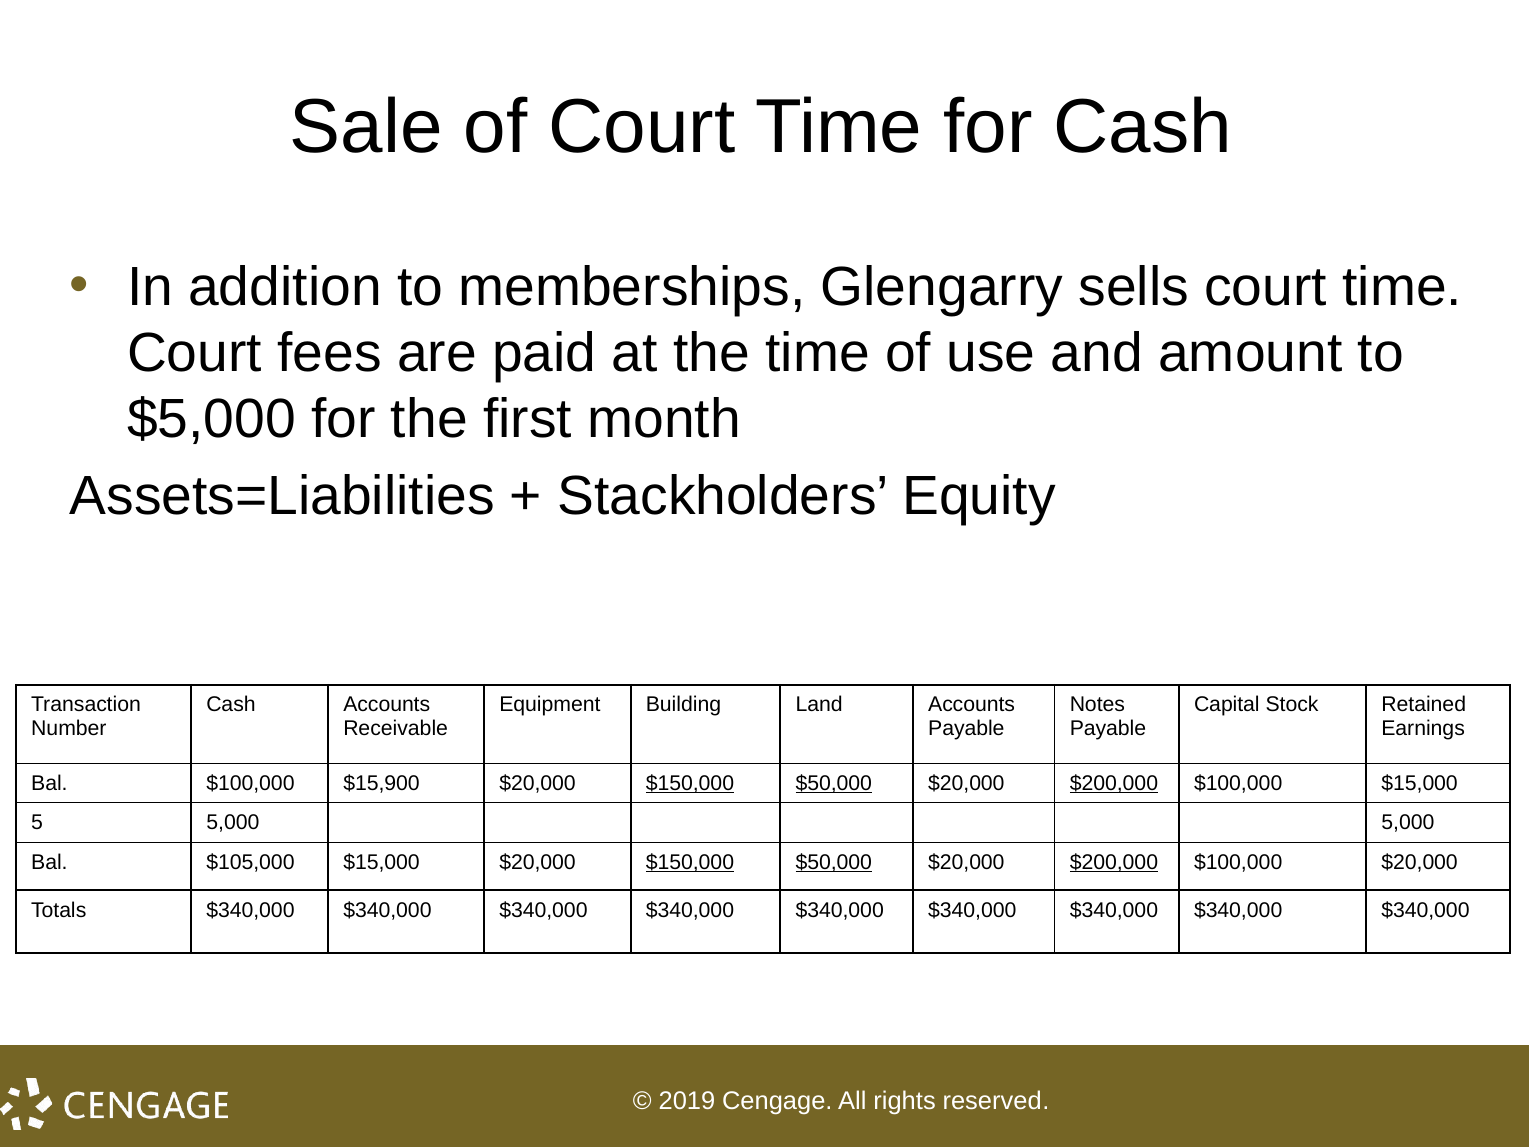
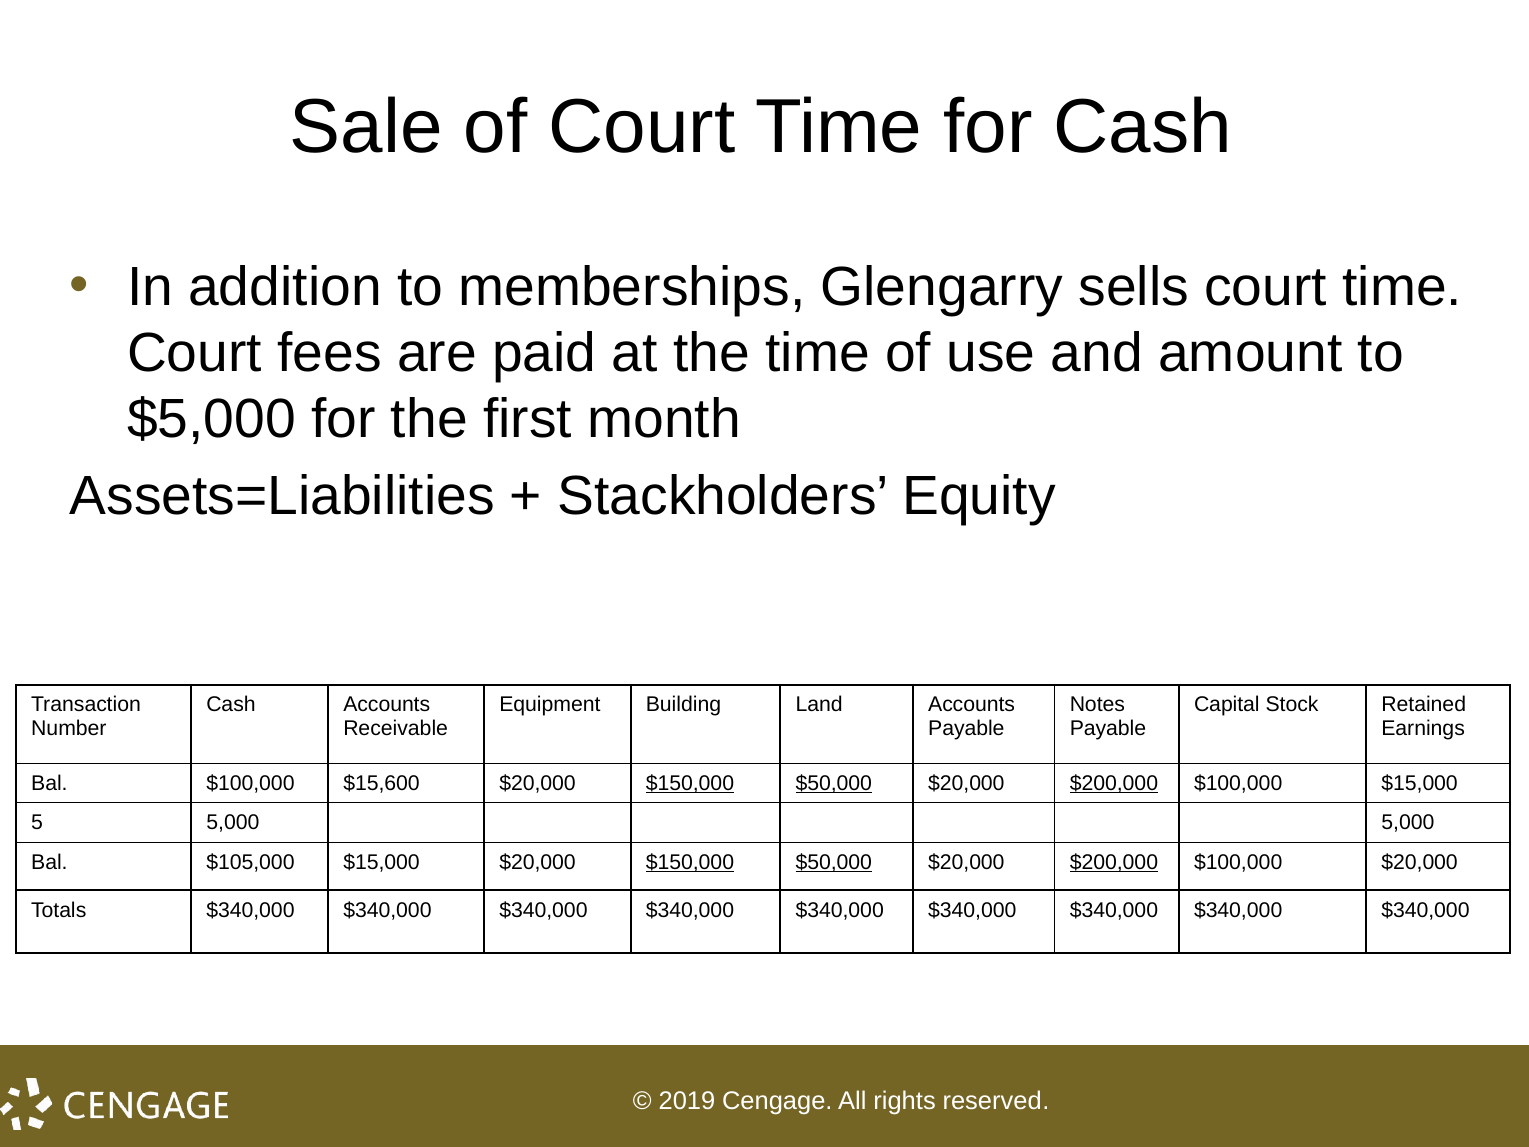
$15,900: $15,900 -> $15,600 (382, 783)
